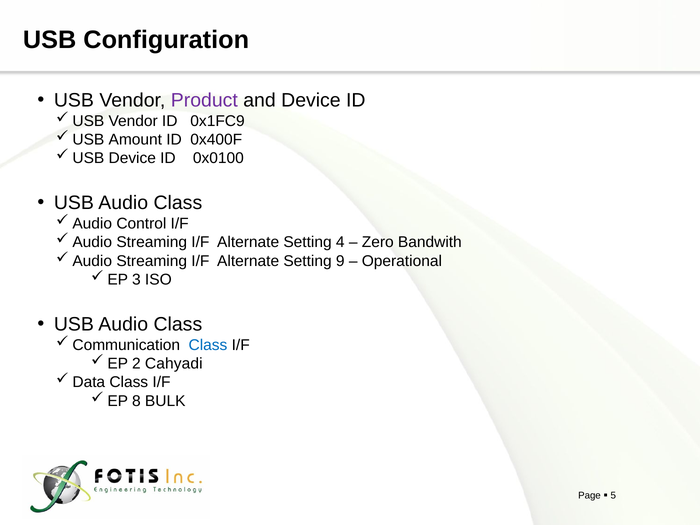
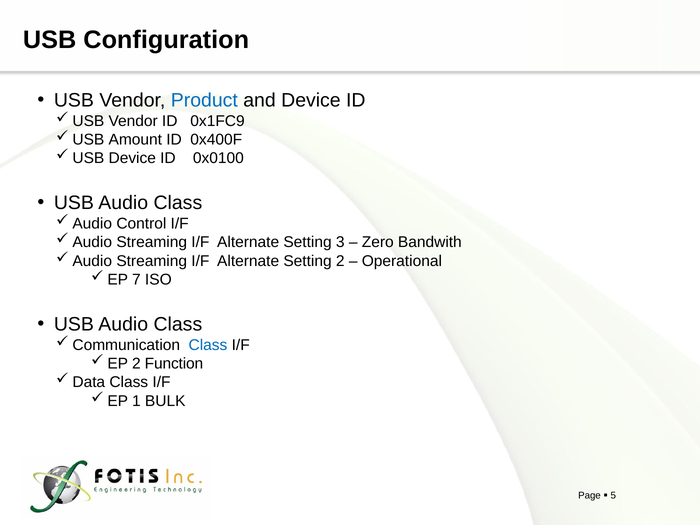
Product colour: purple -> blue (204, 100)
4: 4 -> 3 (340, 242)
Setting 9: 9 -> 2 (340, 261)
3: 3 -> 7 (136, 280)
Cahyadi: Cahyadi -> Function (174, 364)
8: 8 -> 1 (136, 401)
